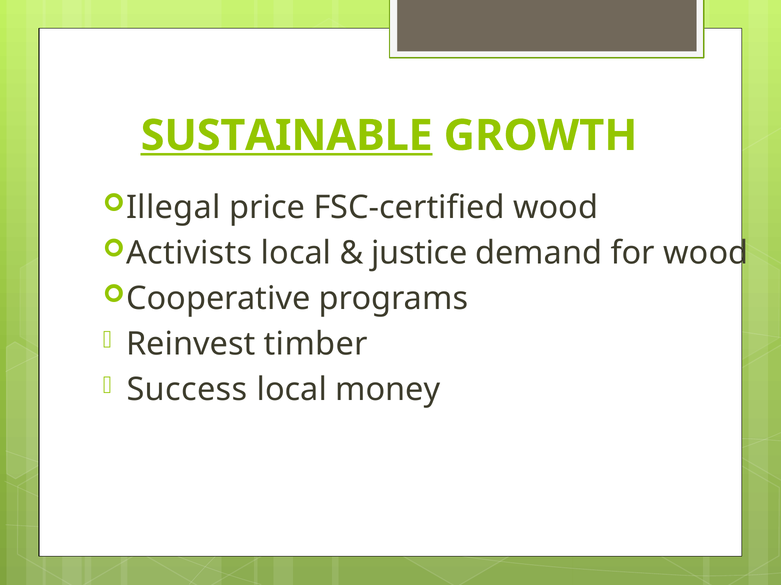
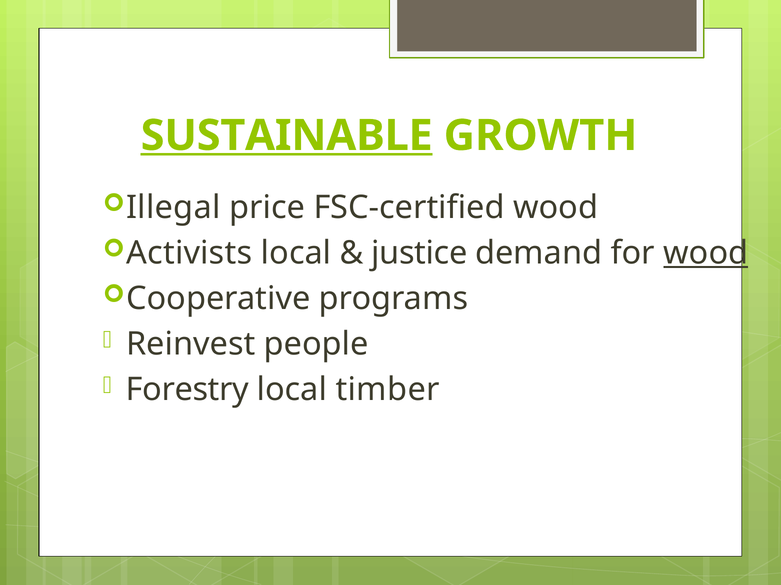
wood underline: none -> present (706, 254)
timber: timber -> people (316, 345)
Success: Success -> Forestry (187, 390)
money: money -> timber (388, 390)
